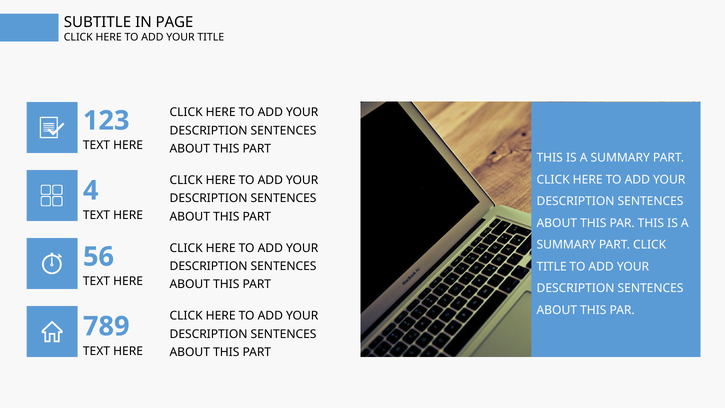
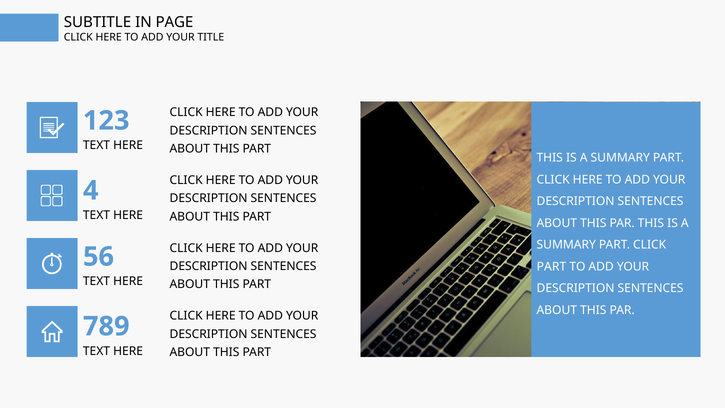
TITLE: TITLE -> PART (551, 266)
